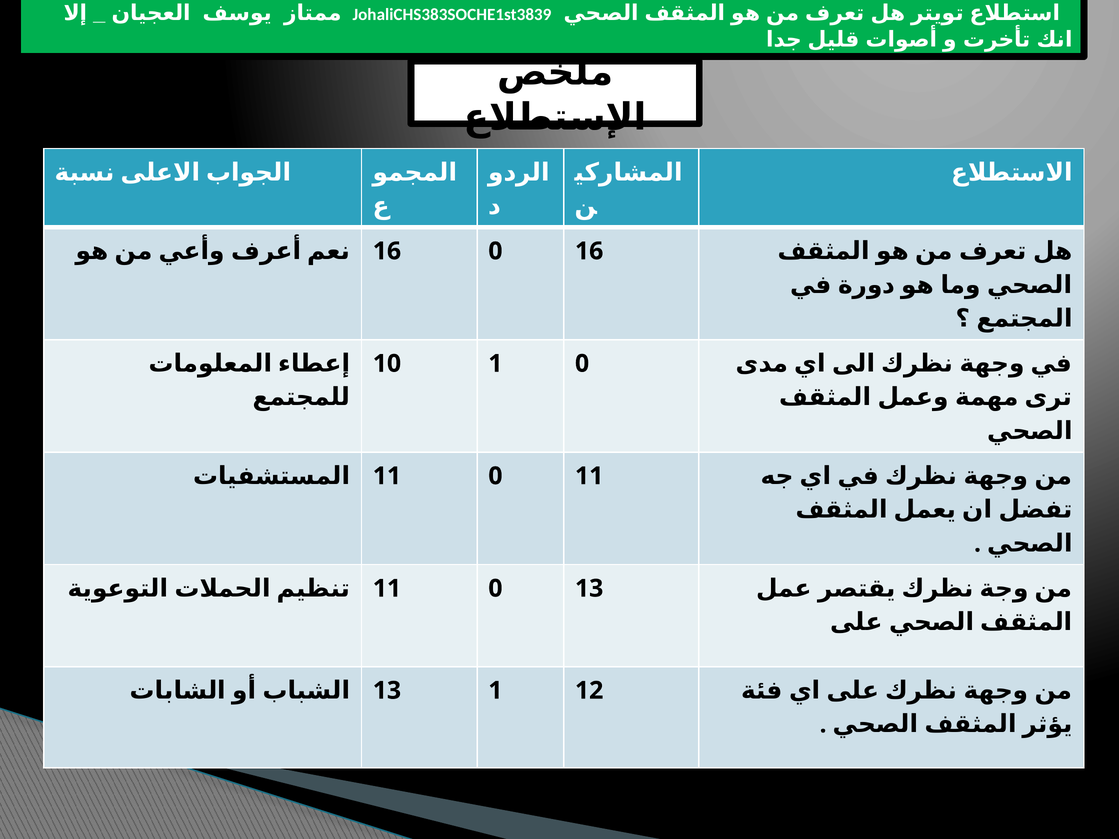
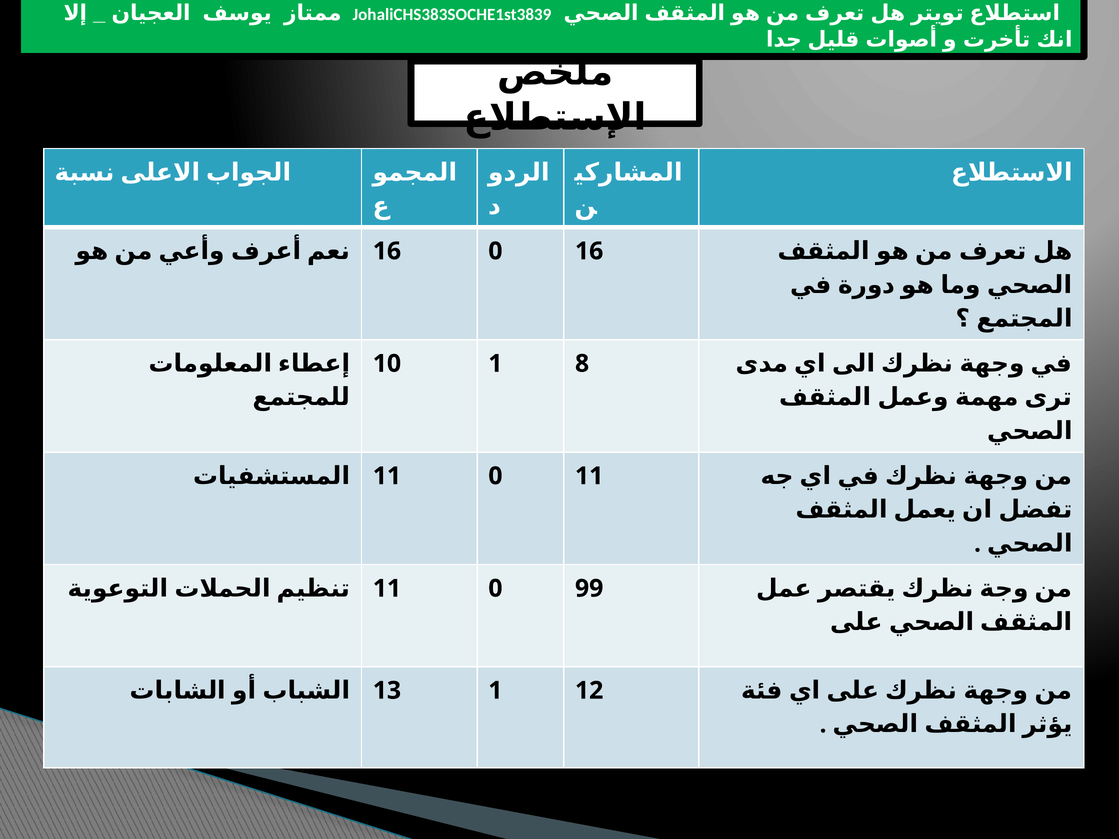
1 0: 0 -> 8 (582, 364)
0 13: 13 -> 99 (589, 589)
